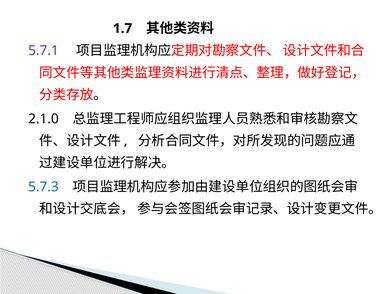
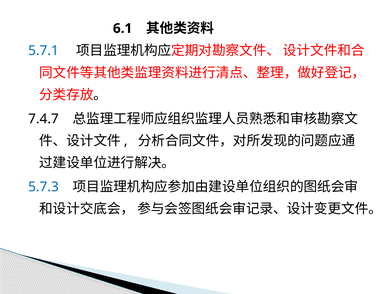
1.7: 1.7 -> 6.1 (123, 28)
5.7.1 colour: purple -> blue (43, 51)
2.1.0: 2.1.0 -> 7.4.7 (43, 119)
